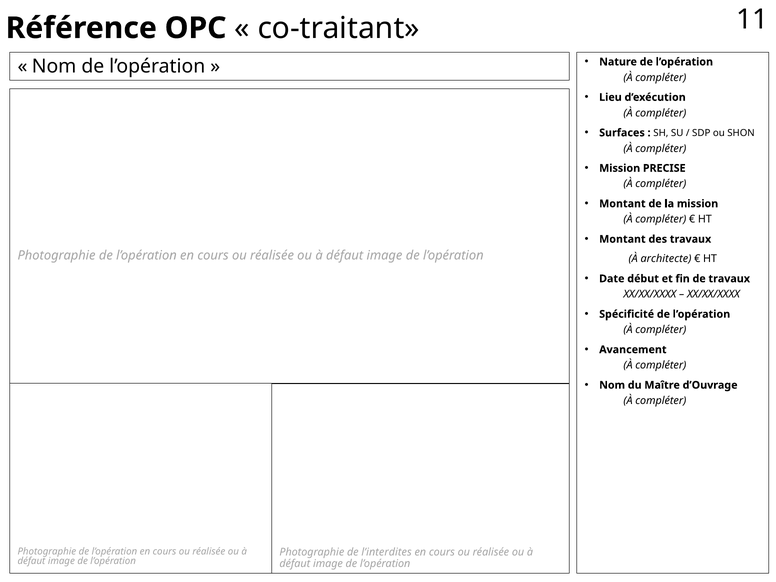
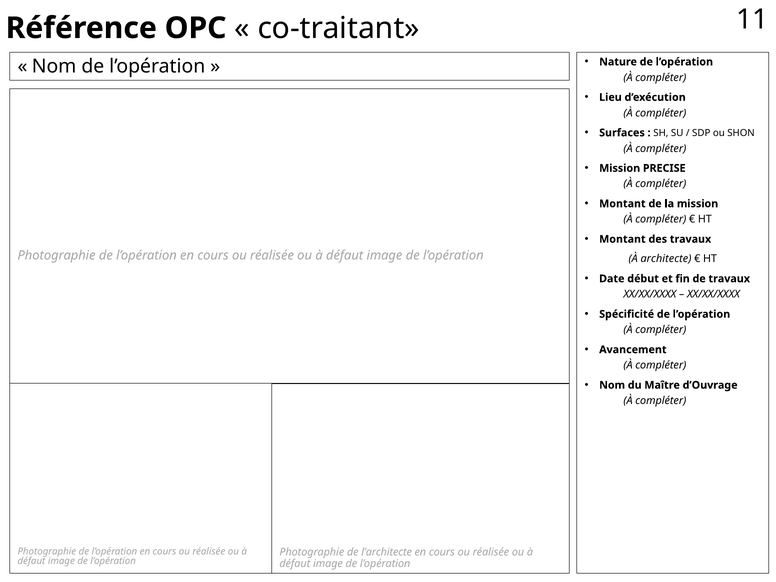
l’interdites: l’interdites -> l’architecte (387, 552)
